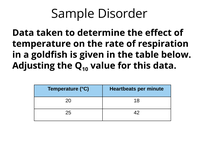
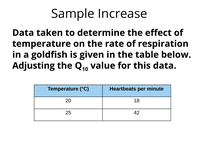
Disorder: Disorder -> Increase (123, 14)
